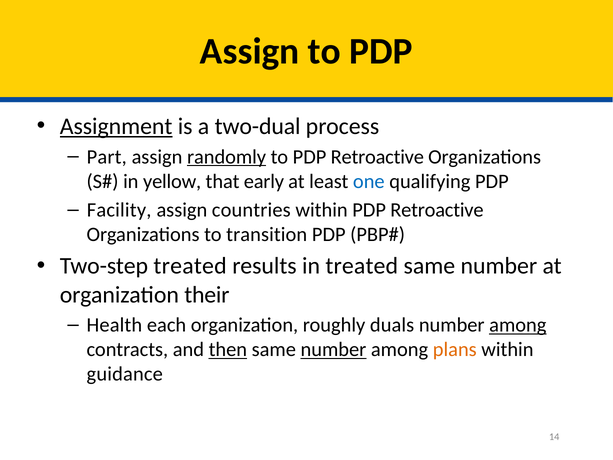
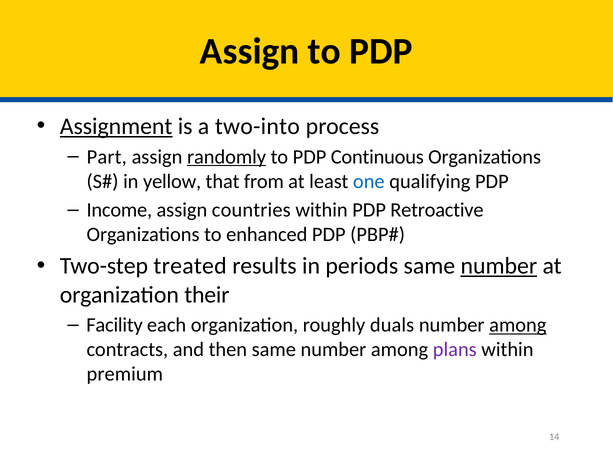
two-dual: two-dual -> two-into (257, 126)
to PDP Retroactive: Retroactive -> Continuous (377, 157)
early: early -> from (264, 181)
Facility: Facility -> Income (119, 210)
transition: transition -> enhanced (267, 234)
in treated: treated -> periods (362, 266)
number underline: none -> present (499, 266)
Health: Health -> Facility (115, 325)
then underline: present -> none (228, 350)
number underline: present -> none (333, 350)
plans colour: orange -> purple (455, 350)
guidance: guidance -> premium (125, 374)
